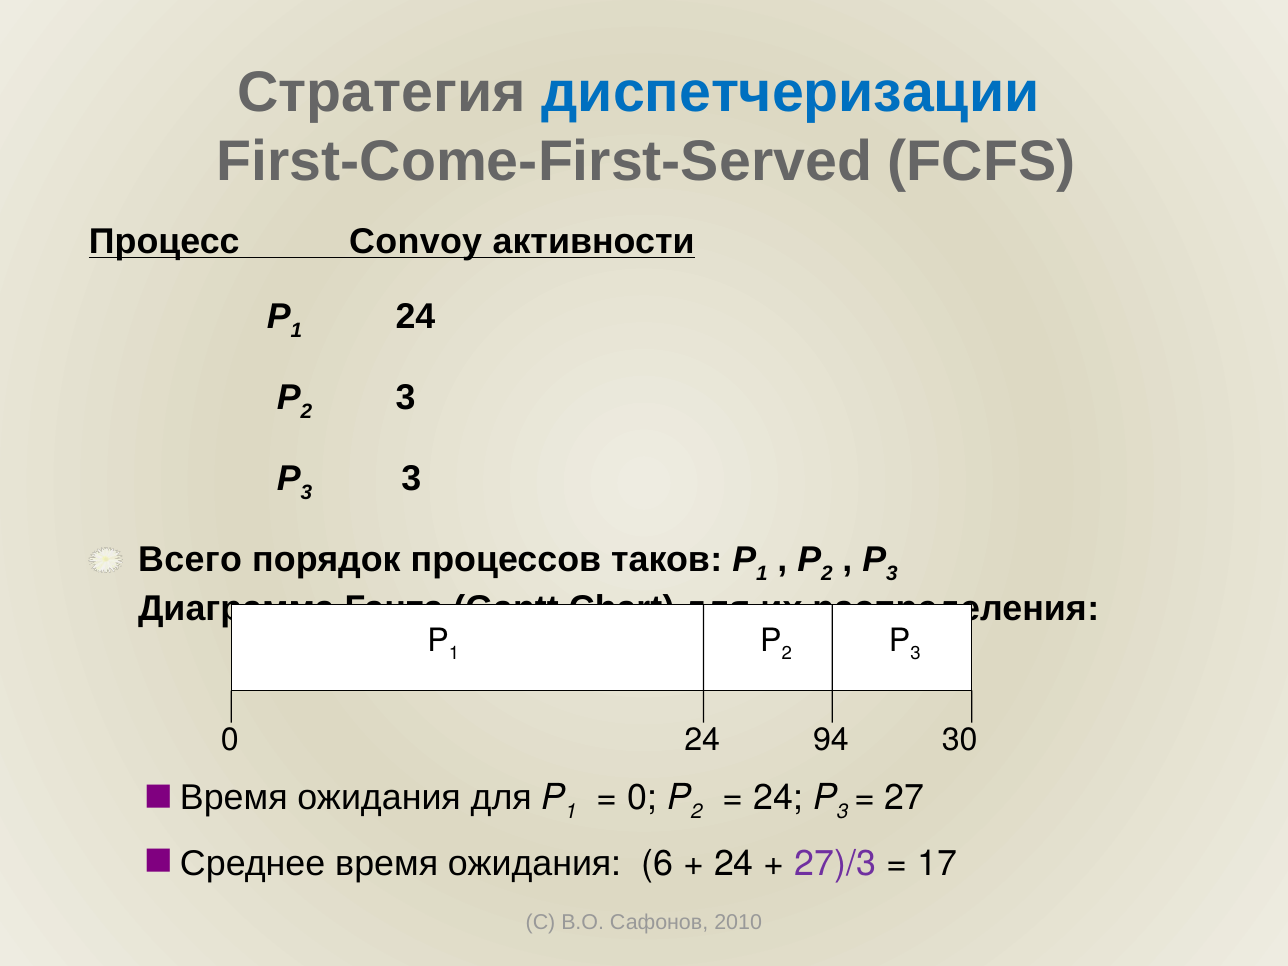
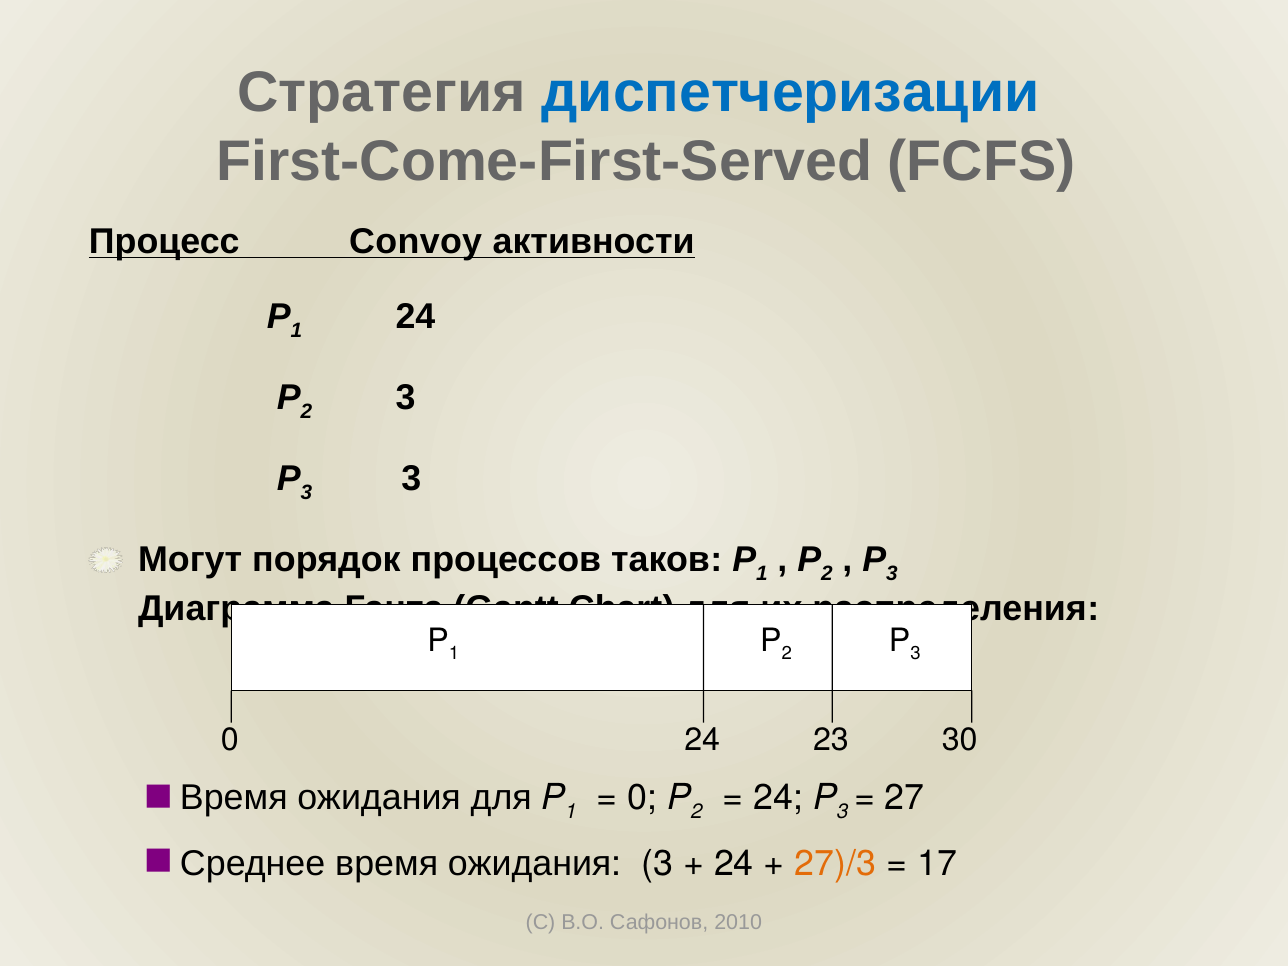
Всего: Всего -> Могут (190, 560)
94: 94 -> 23 (831, 740)
ожидания 6: 6 -> 3 (657, 864)
27)/3 colour: purple -> orange (835, 864)
